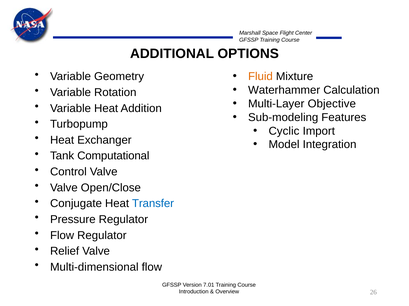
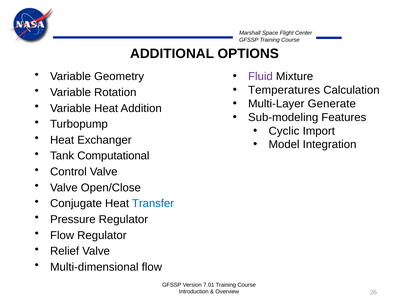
Fluid colour: orange -> purple (260, 77)
Waterhammer: Waterhammer -> Temperatures (284, 90)
Objective: Objective -> Generate (332, 104)
